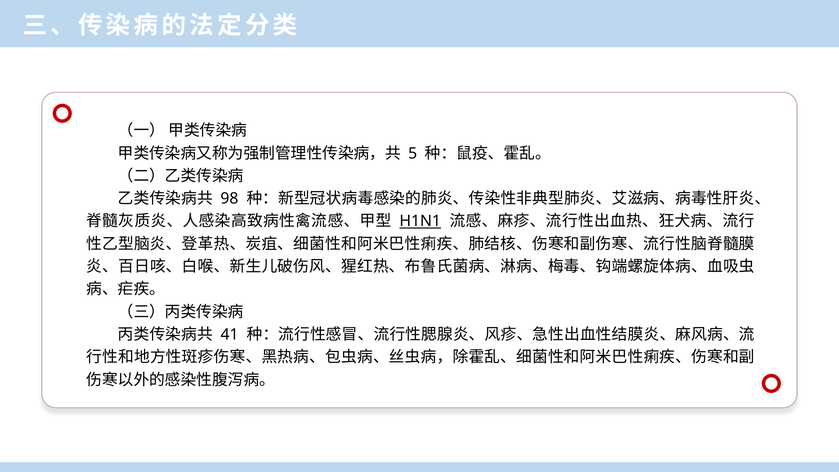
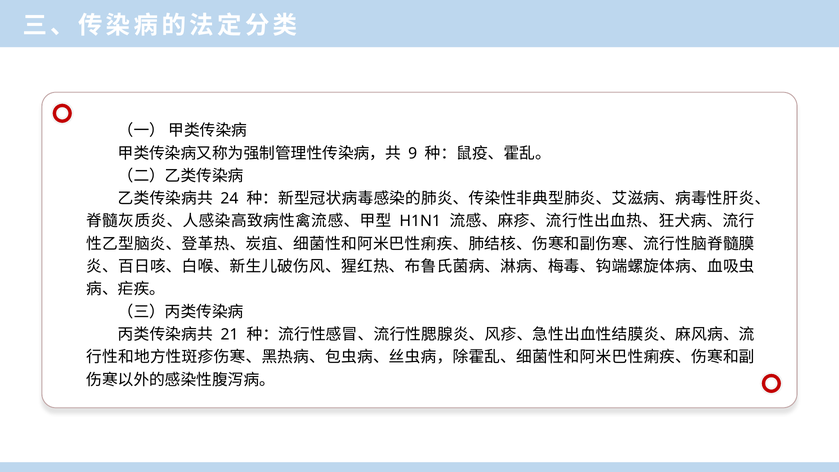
5: 5 -> 9 (413, 153)
98: 98 -> 24 (229, 199)
H1N1 underline: present -> none (420, 221)
41: 41 -> 21 (230, 334)
